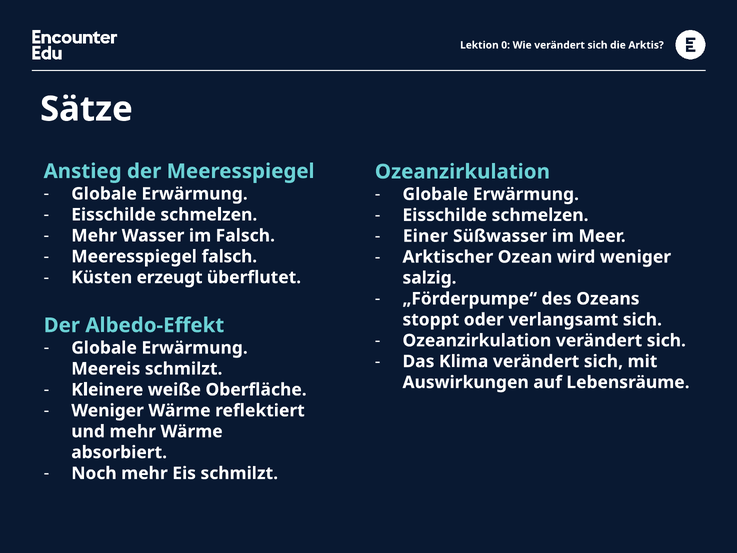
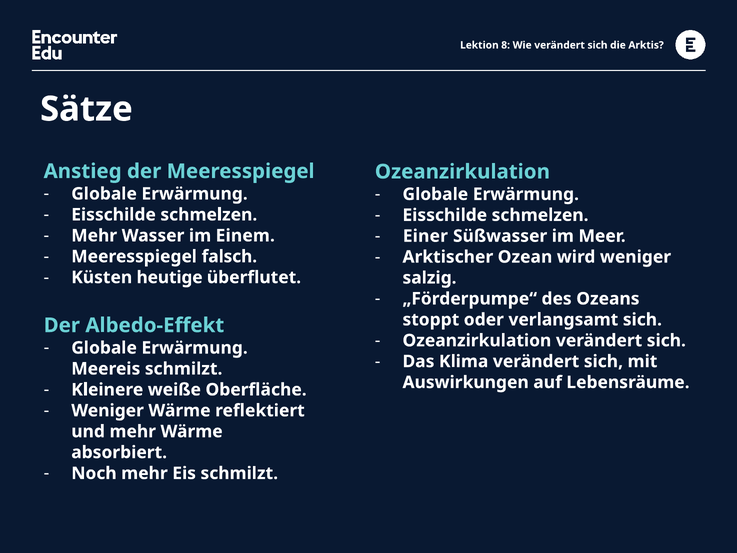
0: 0 -> 8 (506, 45)
im Falsch: Falsch -> Einem (245, 236)
erzeugt: erzeugt -> heutige (170, 277)
